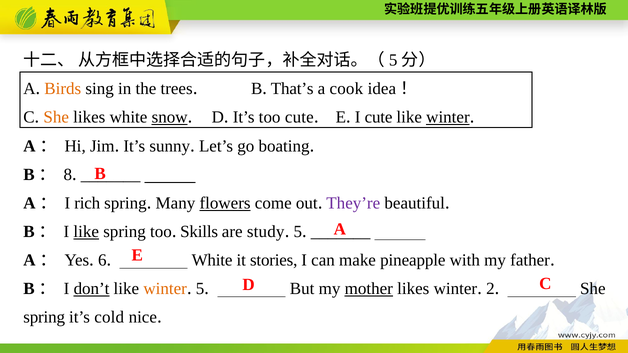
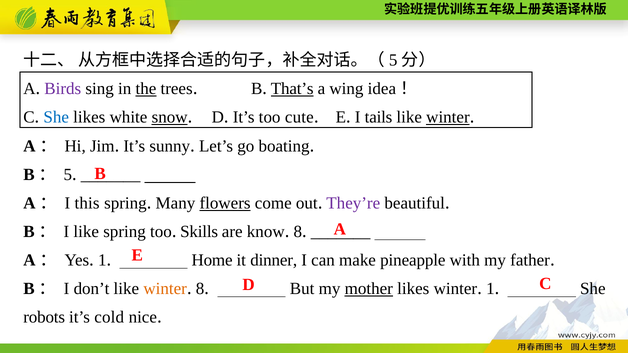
Birds colour: orange -> purple (63, 89)
the underline: none -> present (146, 89)
That’s underline: none -> present (292, 89)
cook: cook -> wing (346, 89)
She colour: orange -> blue (56, 117)
I cute: cute -> tails (379, 117)
8: 8 -> 5 (68, 175)
rich: rich -> this (87, 203)
like underline: present -> none (86, 232)
study: study -> know (266, 232)
5: 5 -> 8 (298, 232)
6: 6 -> 1 (102, 260)
White: White -> Home (212, 260)
stories: stories -> dinner (274, 260)
don’t underline: present -> none (92, 289)
5: 5 -> 8 (200, 289)
2: 2 -> 1 (490, 289)
spring: spring -> robots (44, 317)
